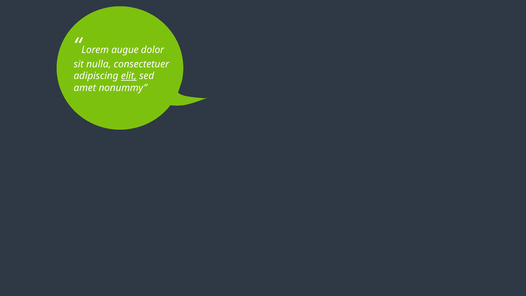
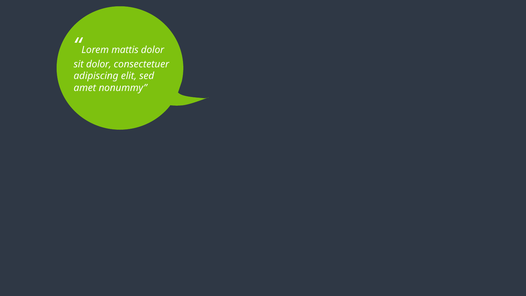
augue: augue -> mattis (125, 50)
sit nulla: nulla -> dolor (99, 64)
elit underline: present -> none (129, 76)
